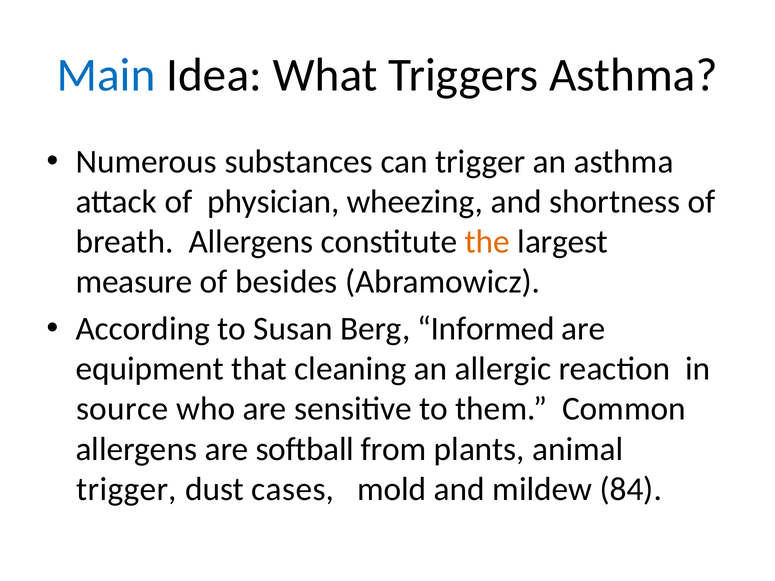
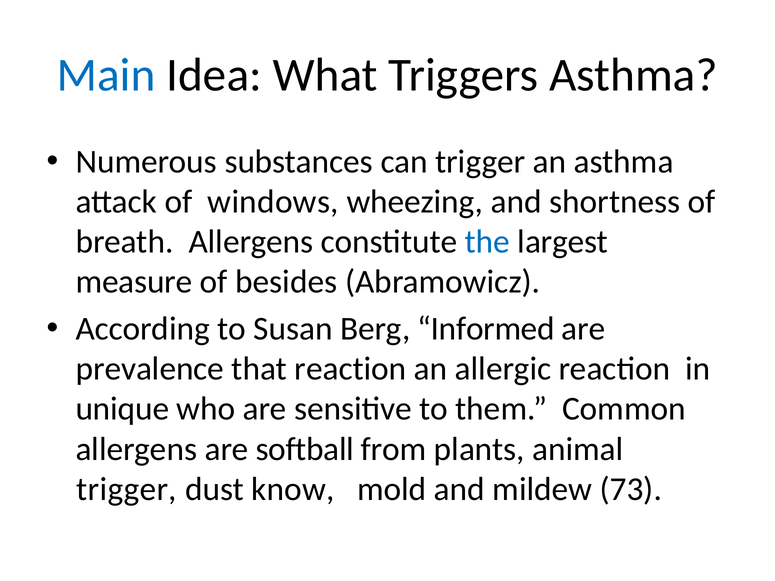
physician: physician -> windows (273, 202)
the colour: orange -> blue (487, 242)
equipment: equipment -> prevalence (150, 369)
that cleaning: cleaning -> reaction (350, 369)
source: source -> unique (122, 409)
cases: cases -> know (293, 489)
84: 84 -> 73 (631, 489)
